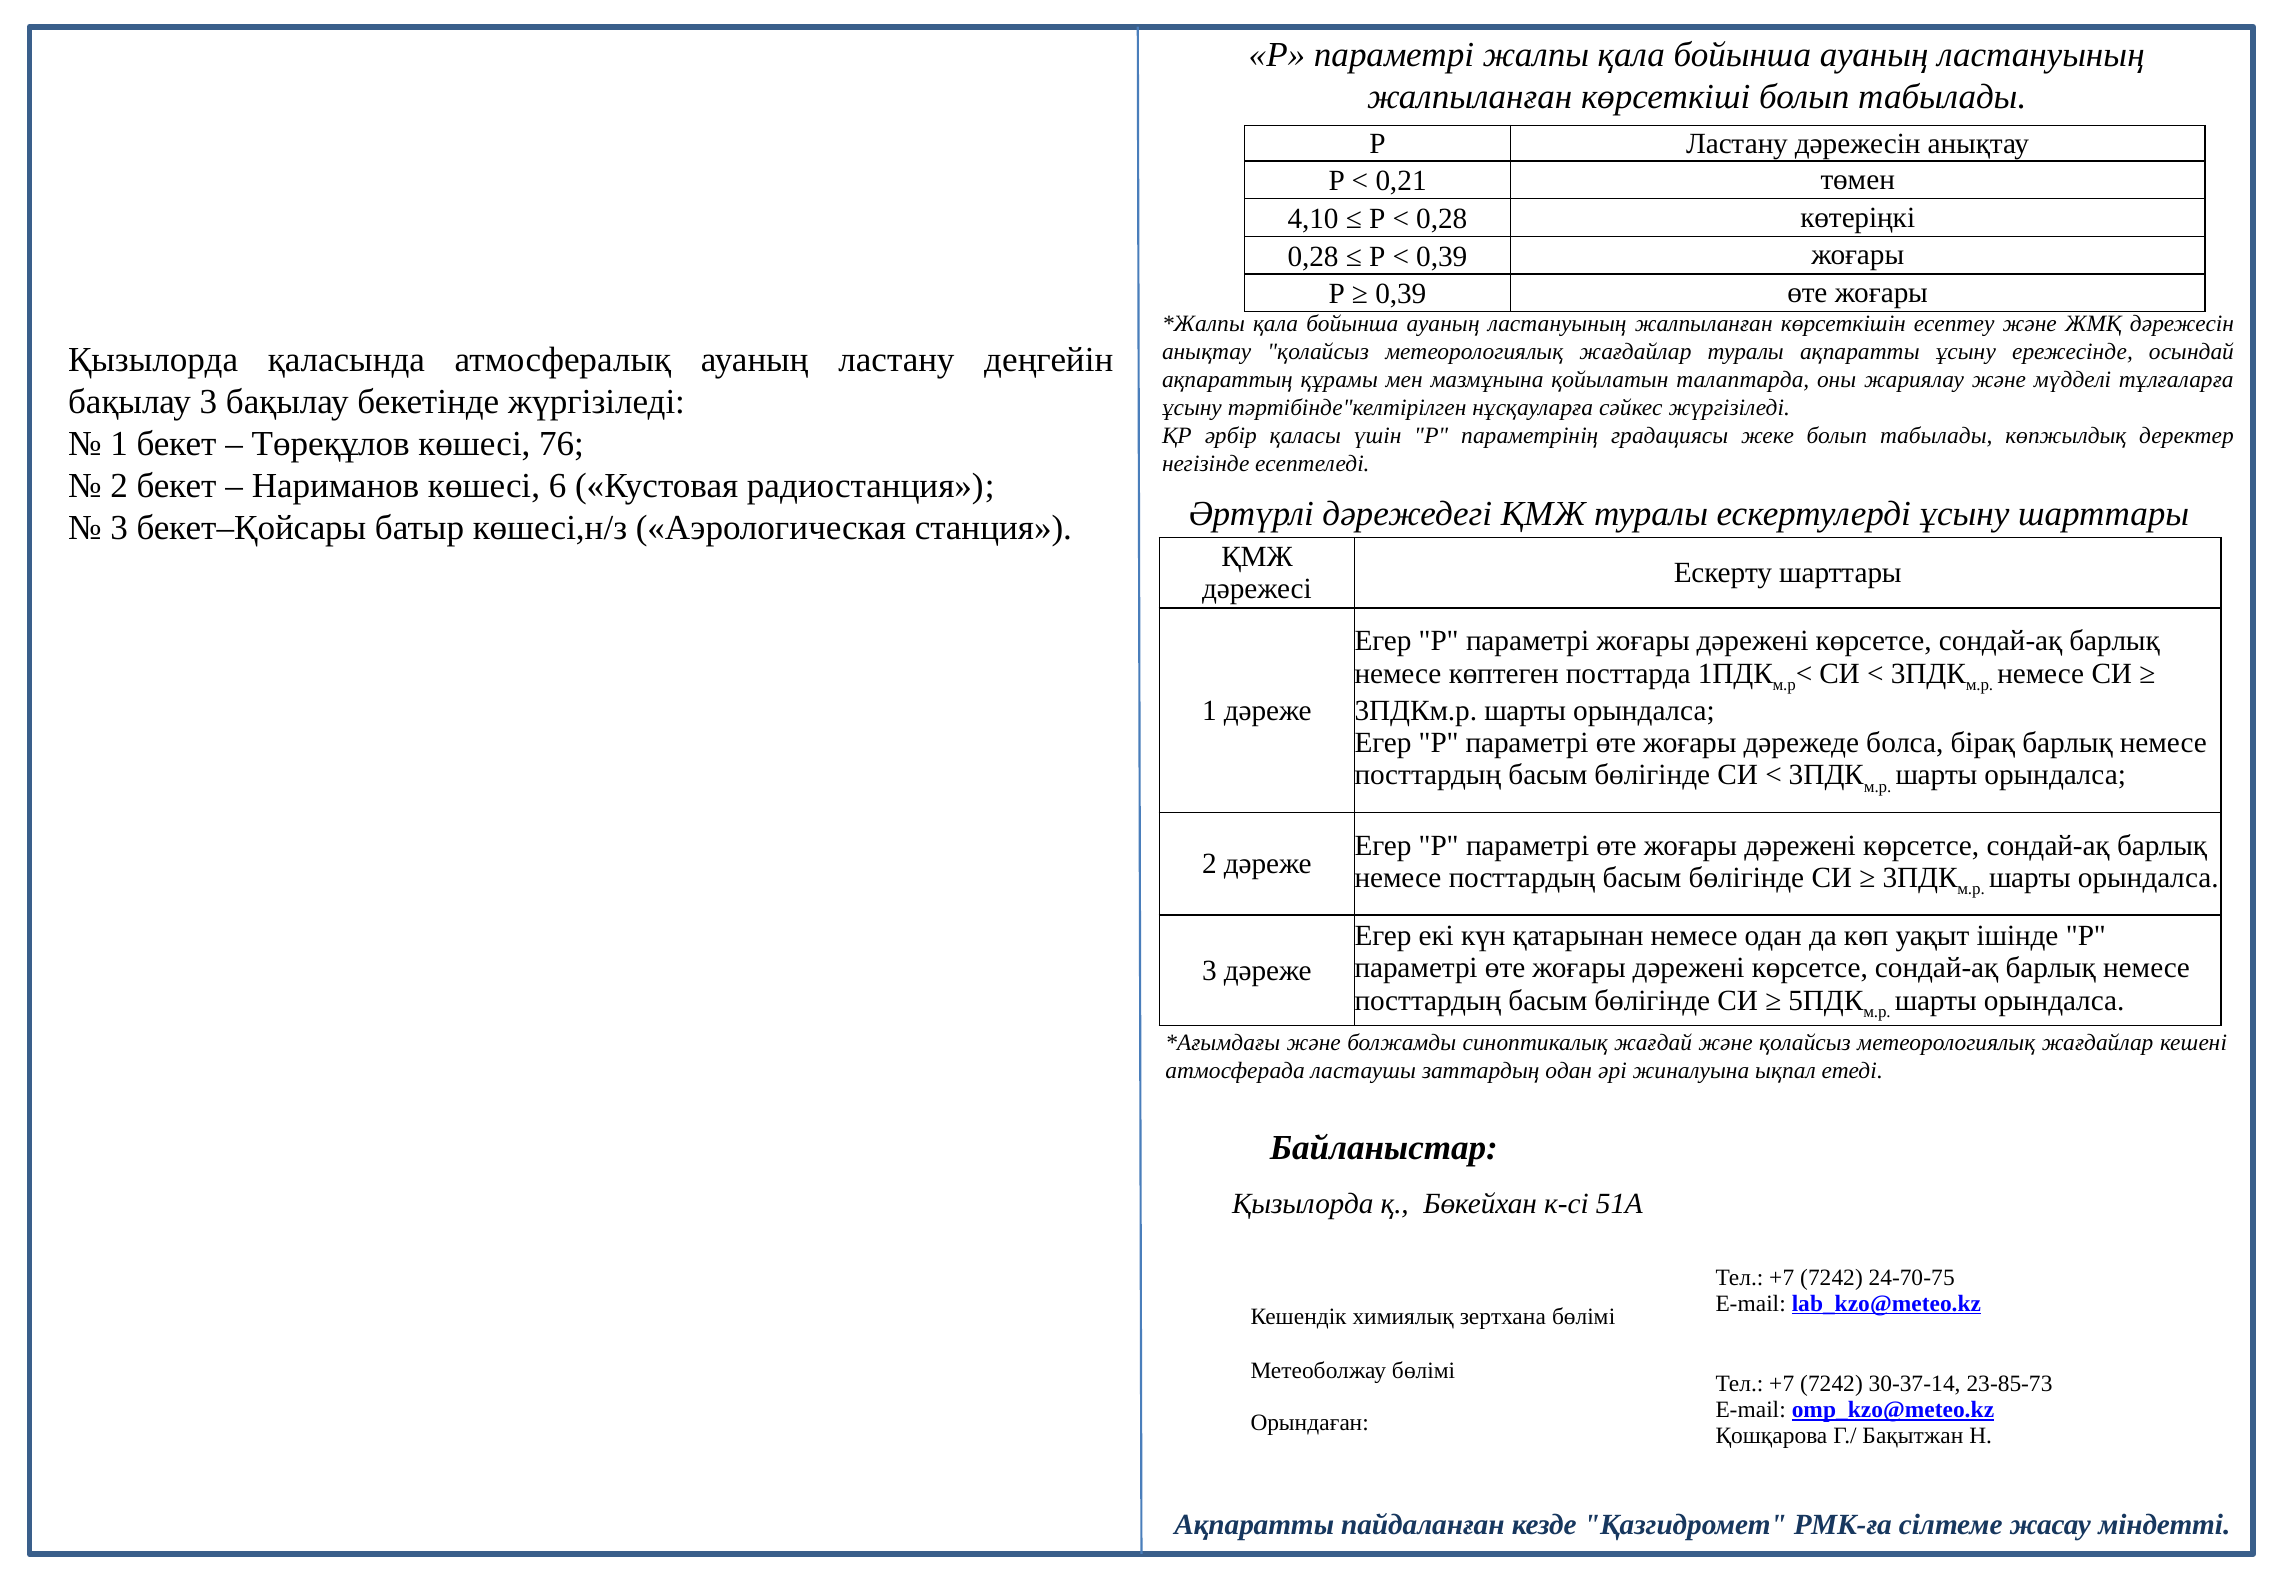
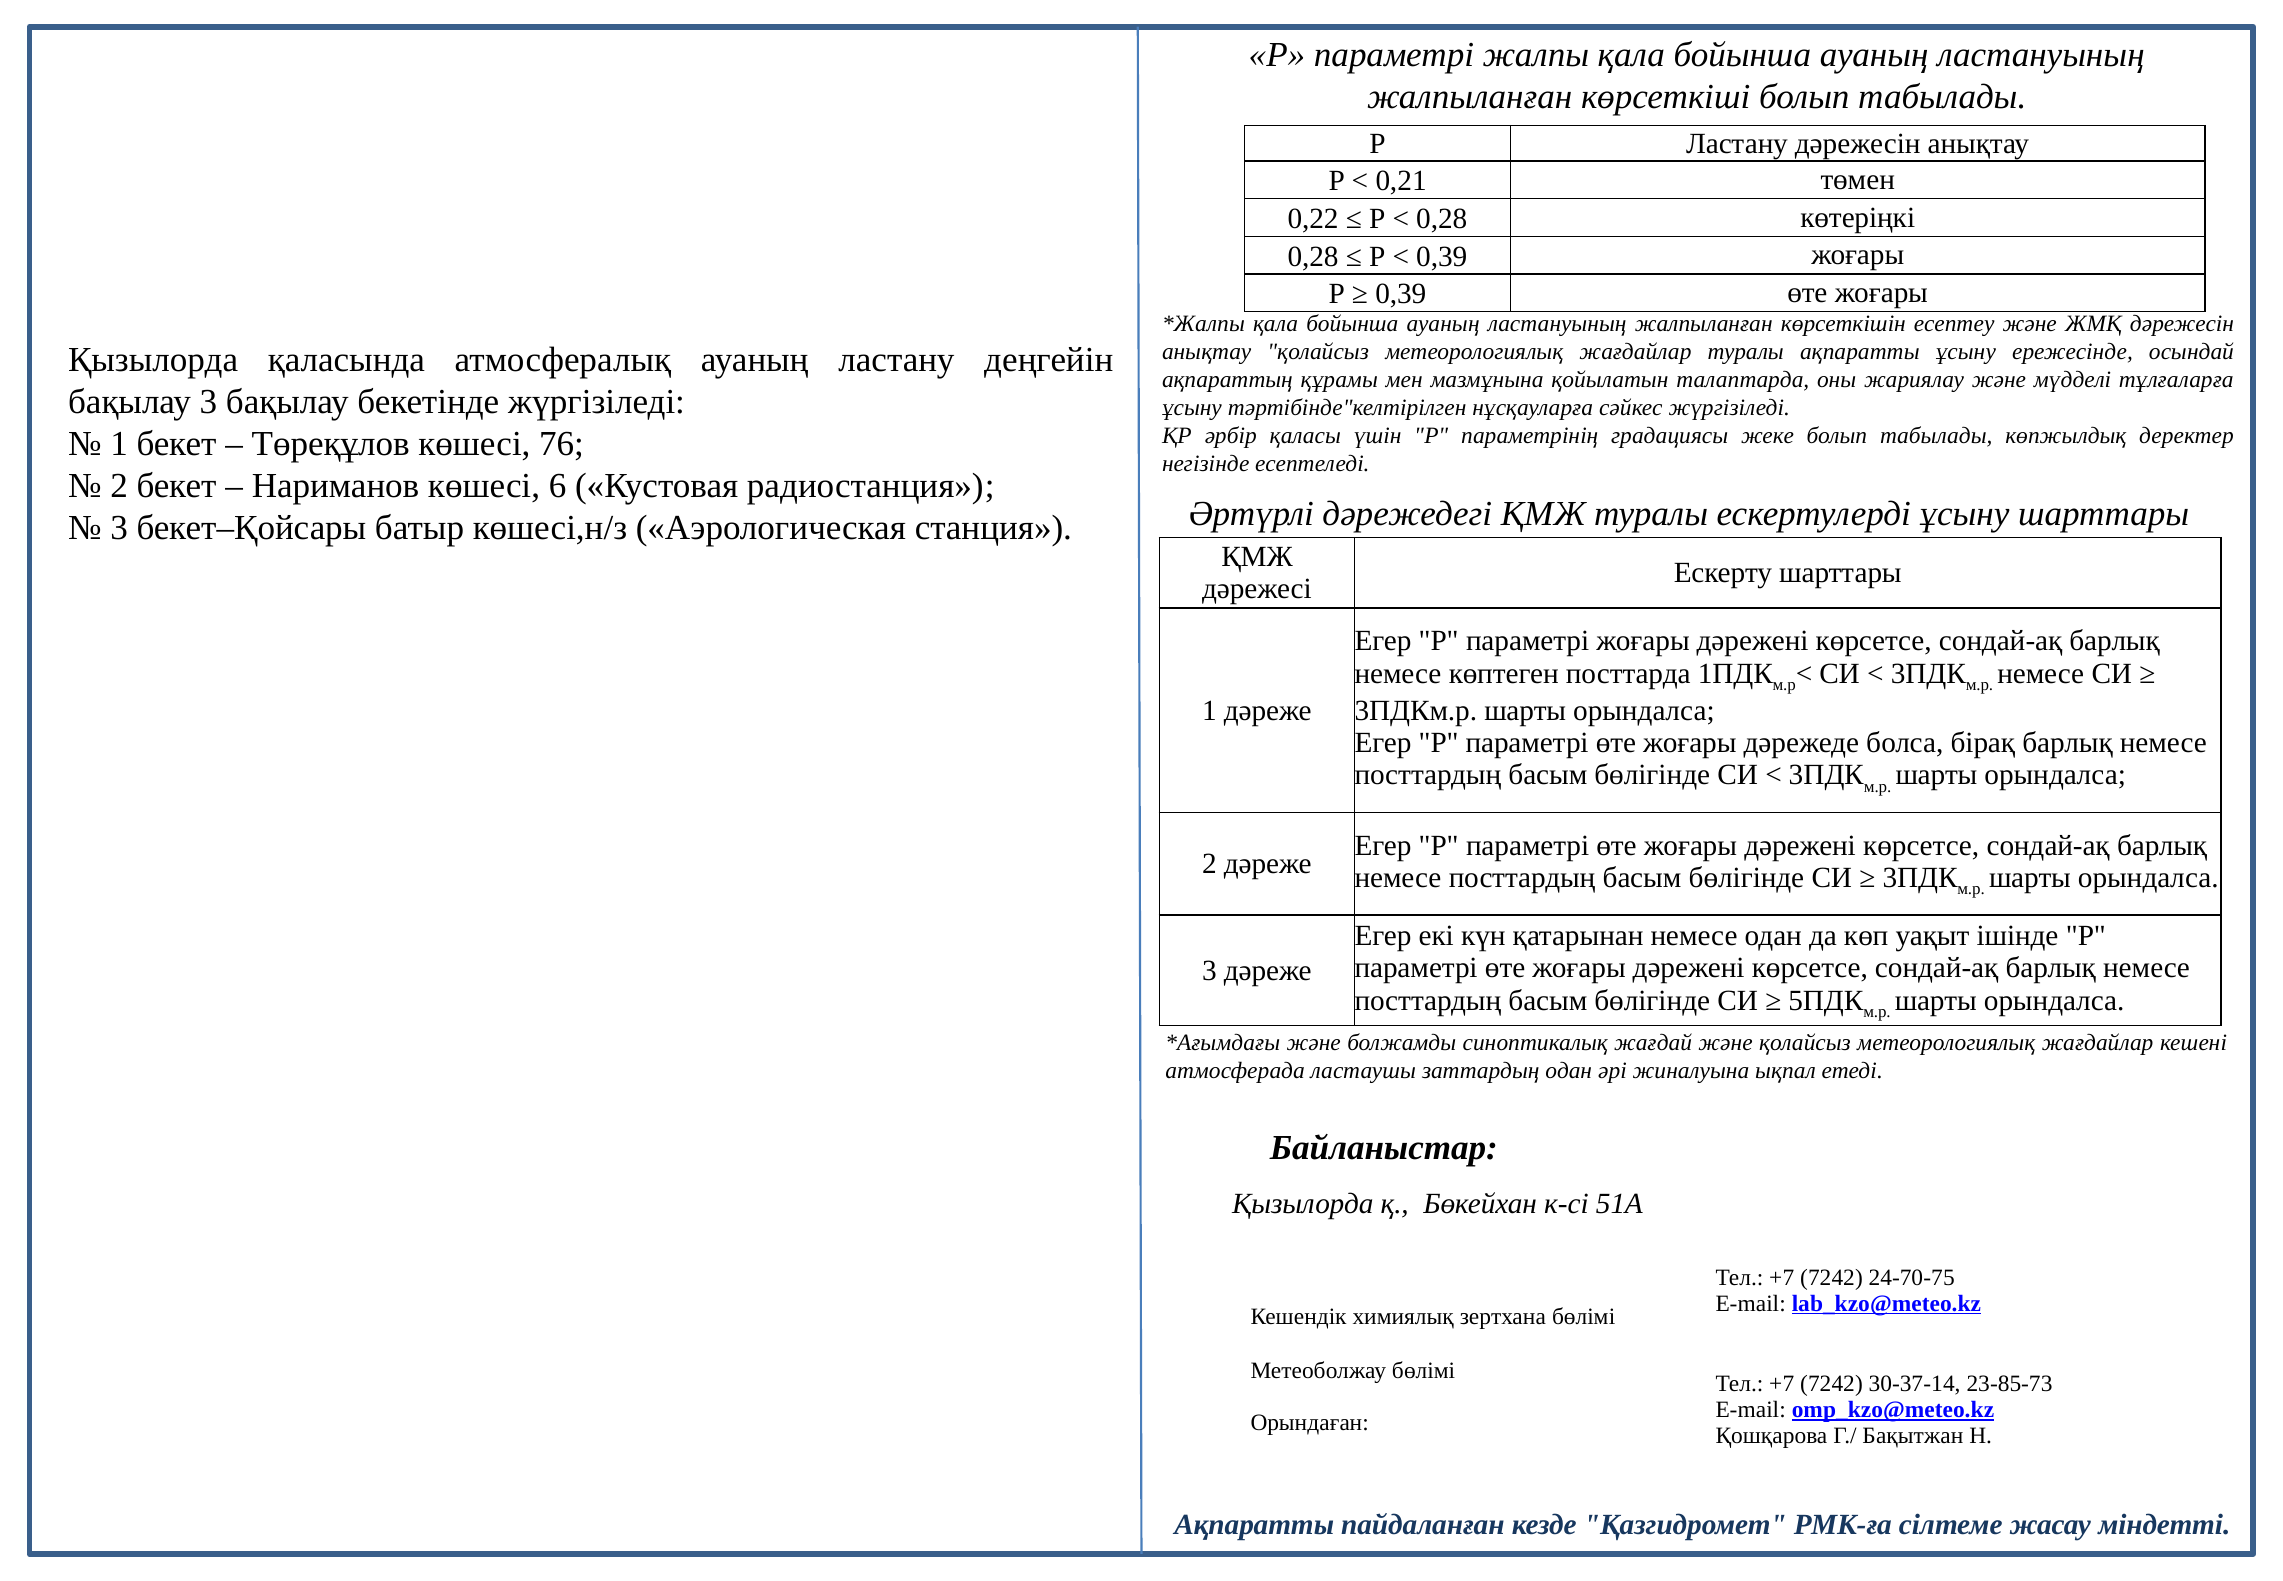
4,10: 4,10 -> 0,22 (1313, 219)
